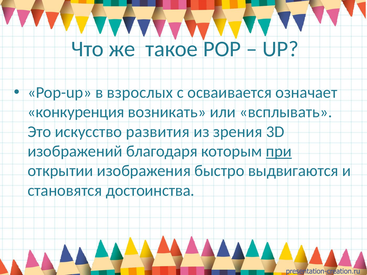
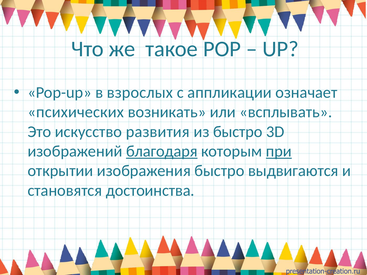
осваивается: осваивается -> аппликации (230, 93)
конкуренция: конкуренция -> психических (76, 112)
из зрения: зрения -> быстро (238, 132)
благодаря underline: none -> present (162, 151)
